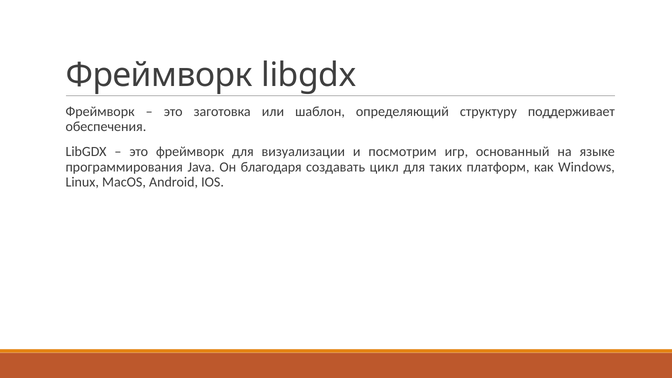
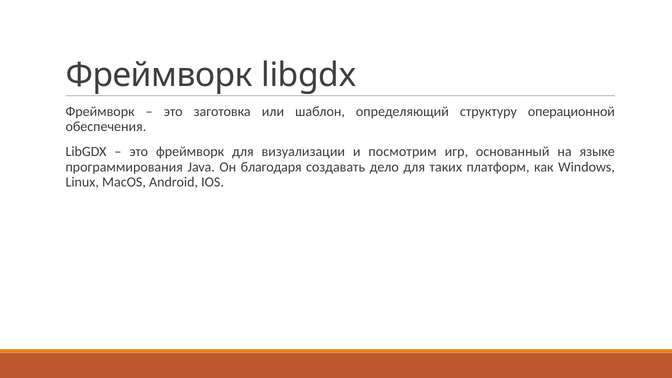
поддерживает: поддерживает -> операционной (571, 112)
цикл: цикл -> дело (384, 167)
